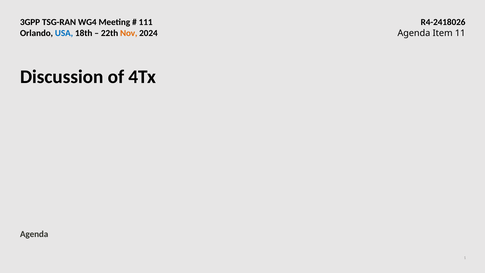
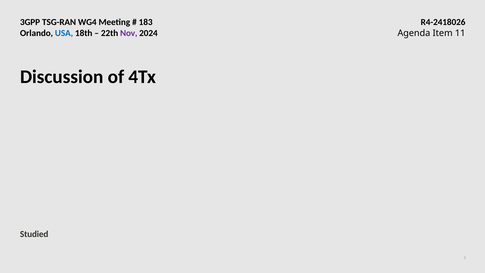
111: 111 -> 183 (146, 22)
Nov colour: orange -> purple (129, 33)
Agenda: Agenda -> Studied (34, 234)
